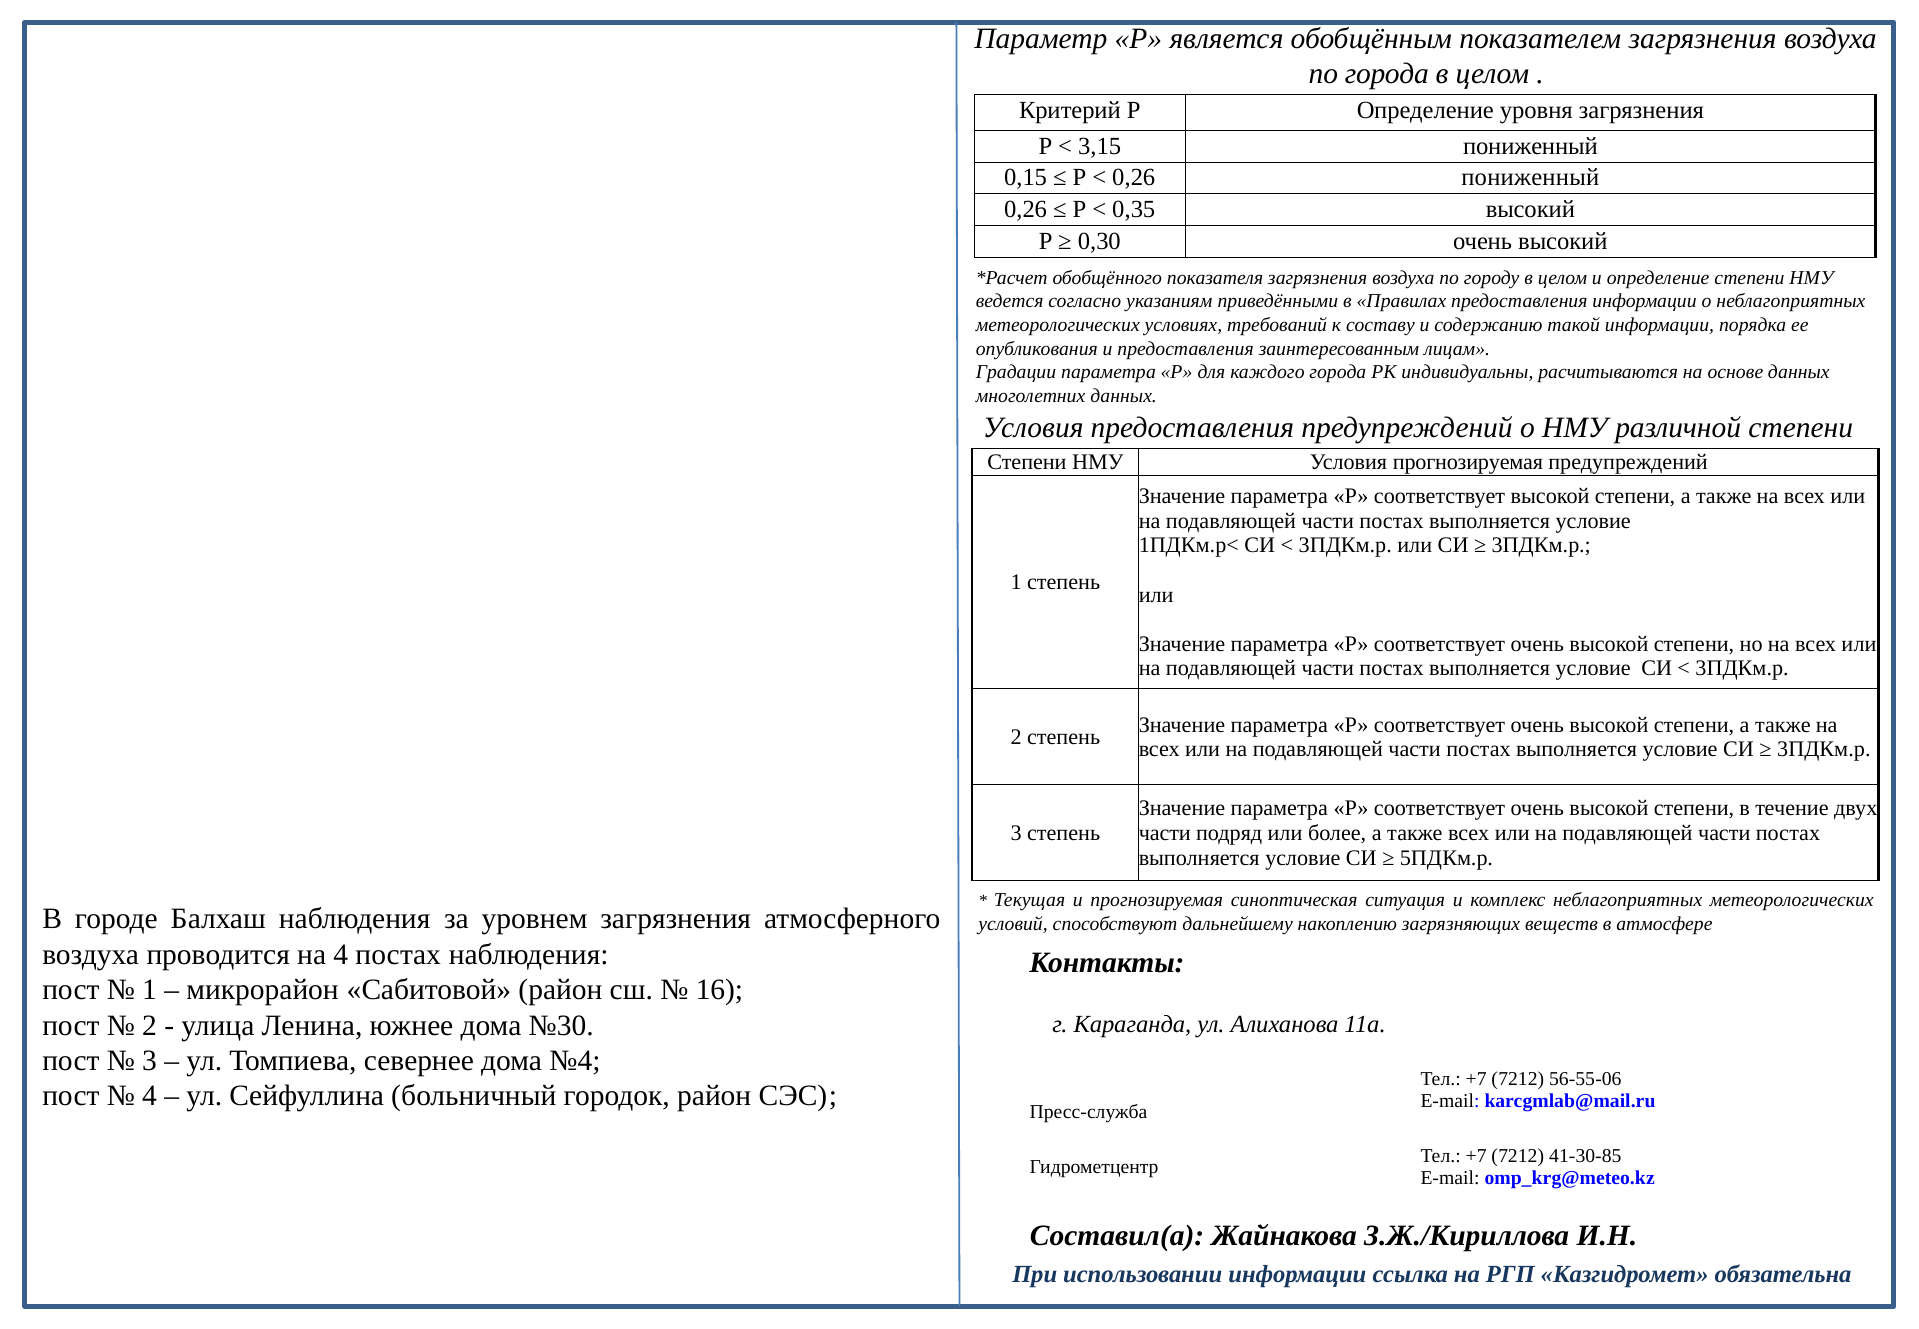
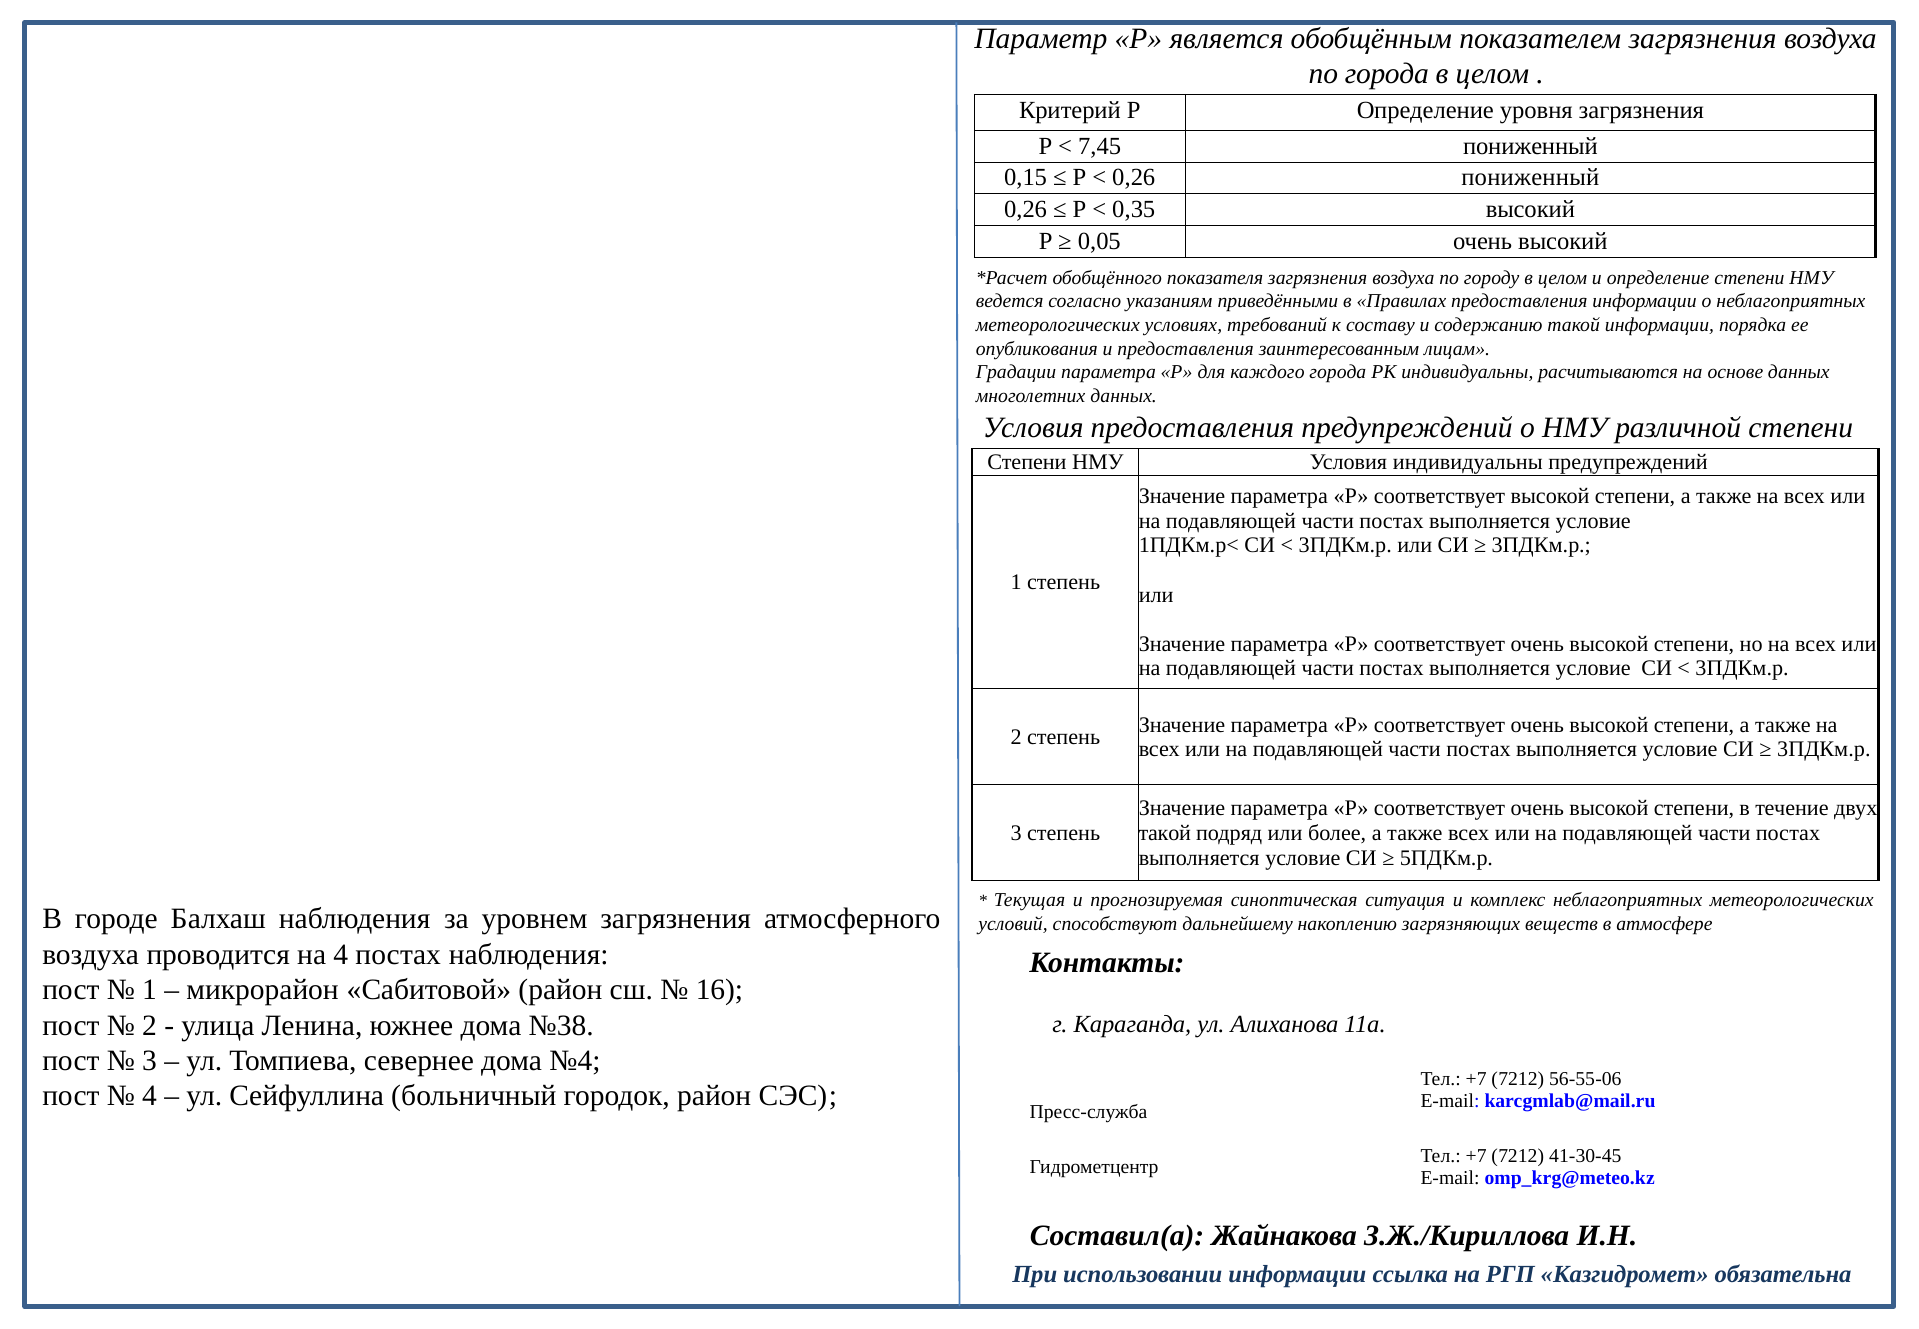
3,15: 3,15 -> 7,45 (1100, 146)
0,30: 0,30 -> 0,05 (1099, 241)
Условия прогнозируемая: прогнозируемая -> индивидуальны (1468, 462)
части: части -> такой (1165, 833)
№30: №30 -> №38 (561, 1025)
41-30-85: 41-30-85 -> 41-30-45 (1585, 1155)
